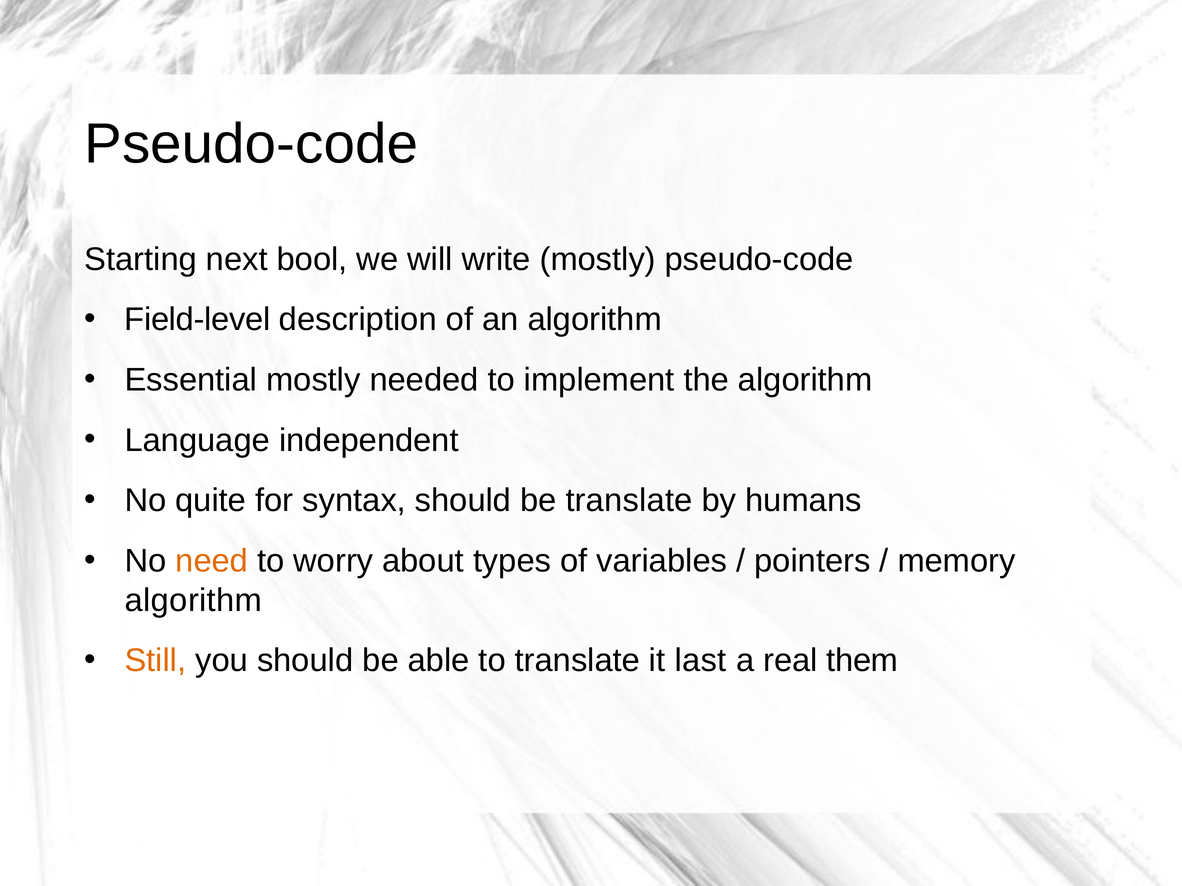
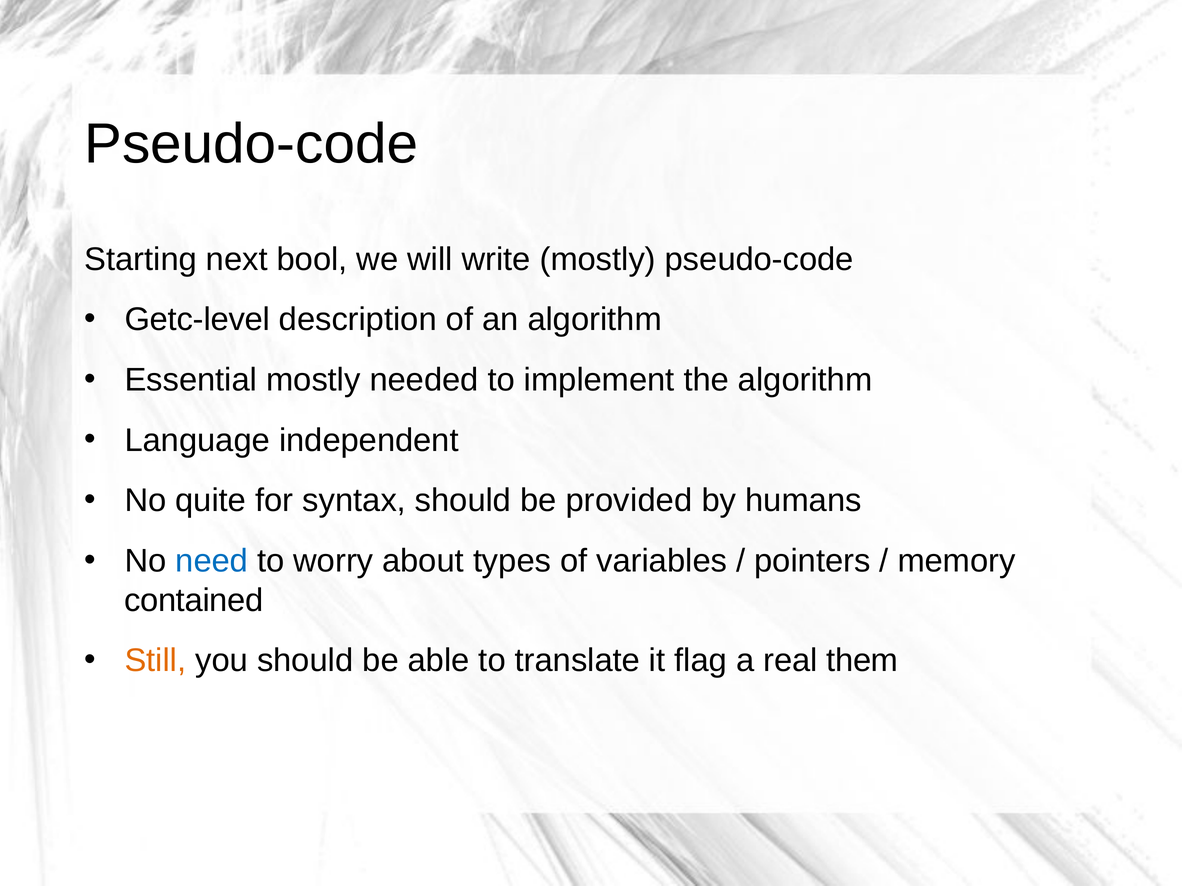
Field-level: Field-level -> Getc-level (197, 320)
be translate: translate -> provided (629, 501)
need colour: orange -> blue (212, 561)
algorithm: algorithm -> contained (194, 601)
last: last -> flag (701, 661)
